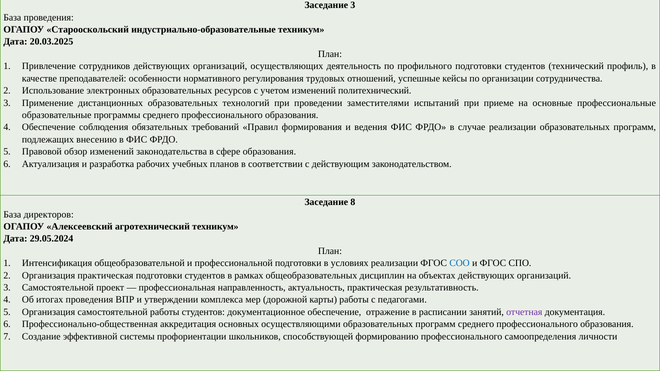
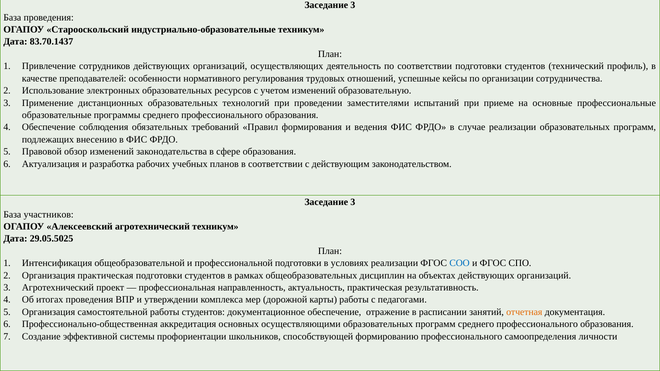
20.03.2025: 20.03.2025 -> 83.70.1437 (52, 42)
по профильного: профильного -> соответствии (425, 66)
политехнический: политехнический -> образовательную (375, 91)
8: 8 -> 3 (353, 202)
директоров: директоров -> участников (49, 214)
29.05.2024: 29.05.2024 -> 29.05.5025 (52, 239)
3 Самостоятельной: Самостоятельной -> Агротехнический (58, 288)
отчетная colour: purple -> orange (524, 312)
